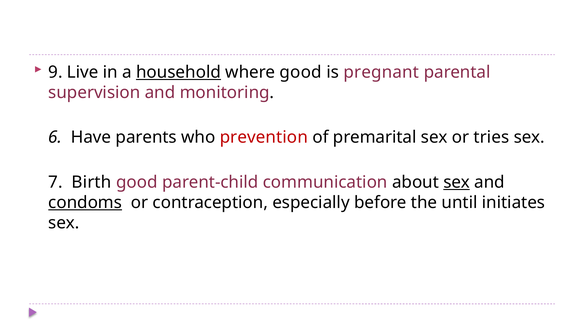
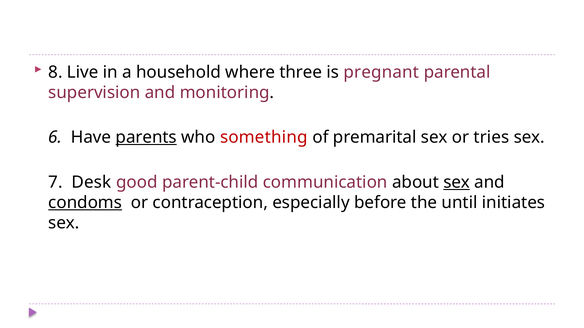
9: 9 -> 8 (55, 72)
household underline: present -> none (179, 72)
where good: good -> three (301, 72)
parents underline: none -> present (146, 138)
prevention: prevention -> something (264, 138)
Birth: Birth -> Desk (91, 182)
